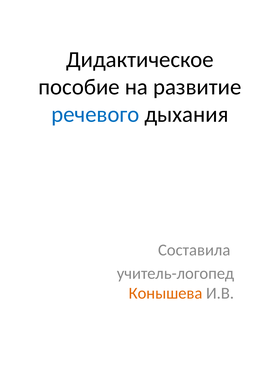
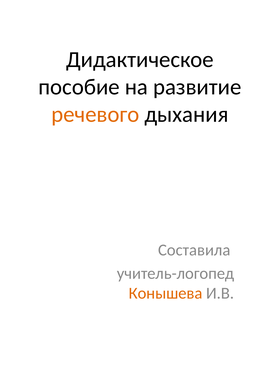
речевого colour: blue -> orange (95, 114)
